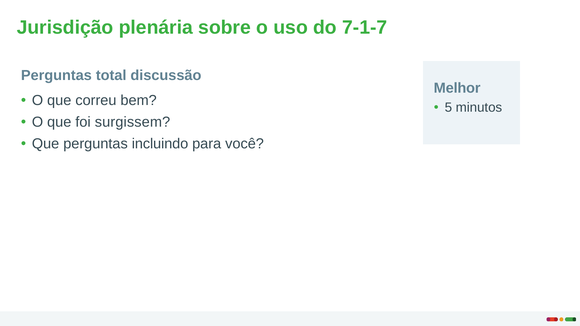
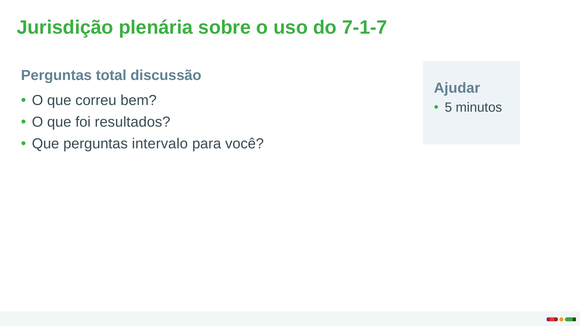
Melhor: Melhor -> Ajudar (457, 88)
surgissem: surgissem -> resultados (133, 122)
incluindo: incluindo -> intervalo (160, 144)
